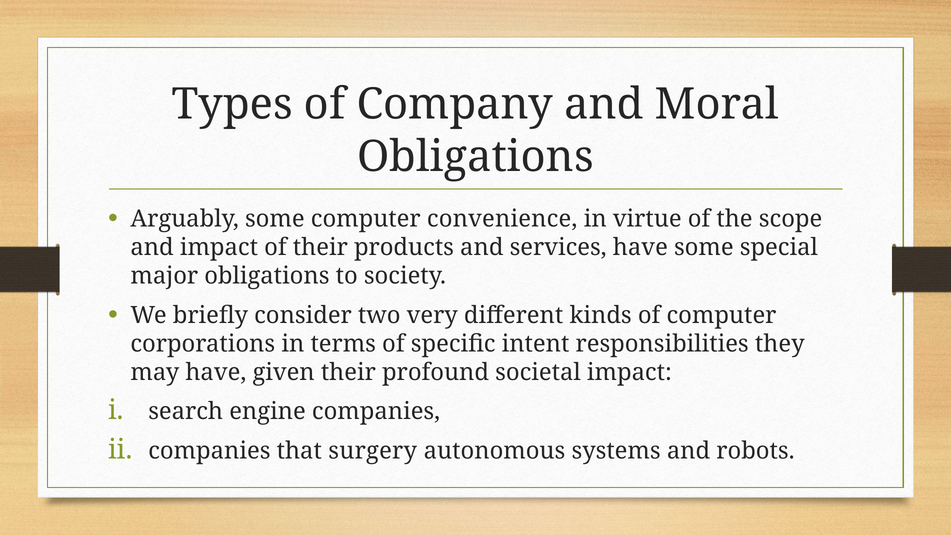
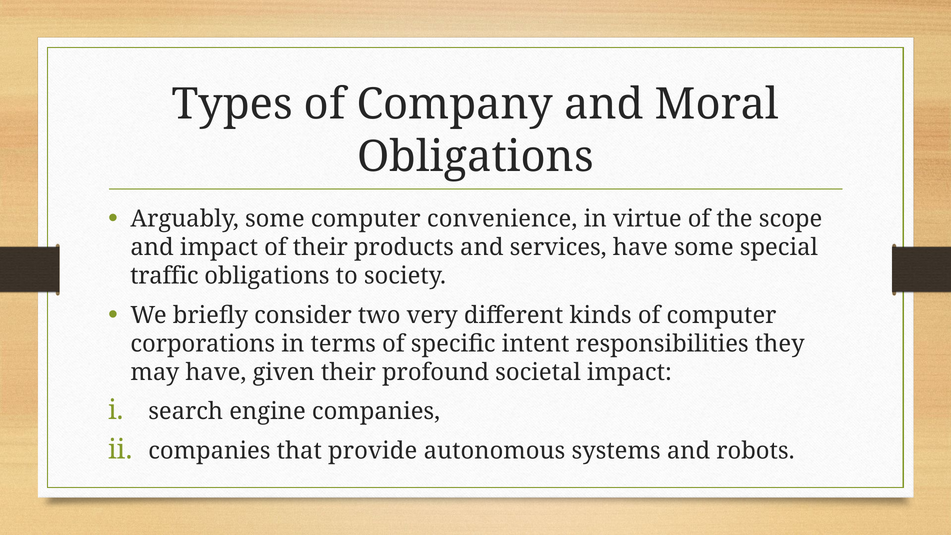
major: major -> traffic (164, 276)
surgery: surgery -> provide (373, 451)
